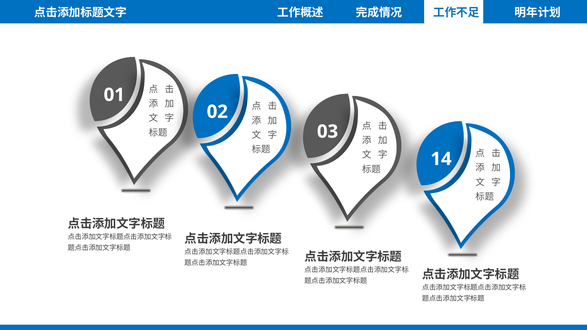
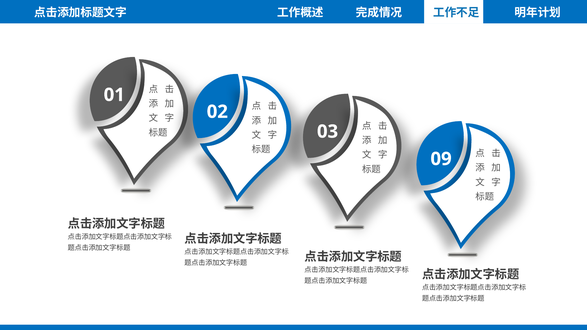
14: 14 -> 09 (441, 159)
